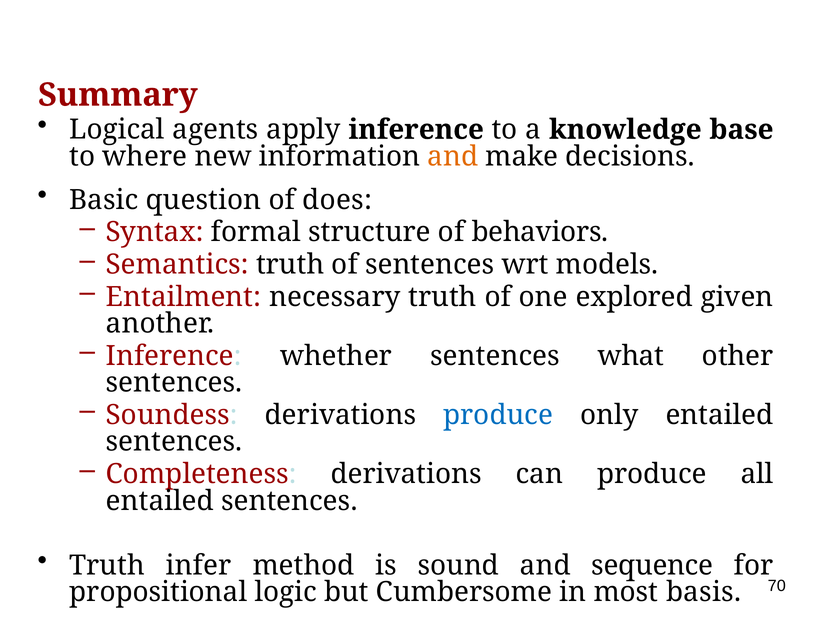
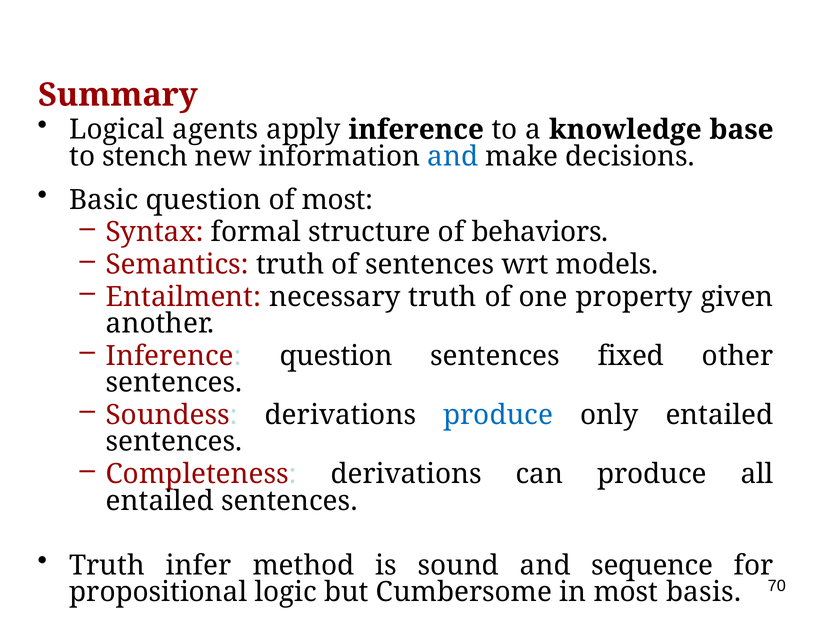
where: where -> stench (145, 156)
and colour: orange -> blue (453, 156)
of does: does -> most (338, 200)
explored: explored -> property (634, 297)
Inference whether: whether -> question (336, 356)
what: what -> fixed (631, 356)
